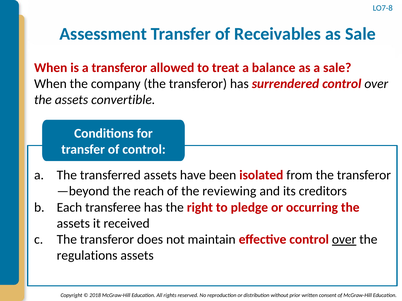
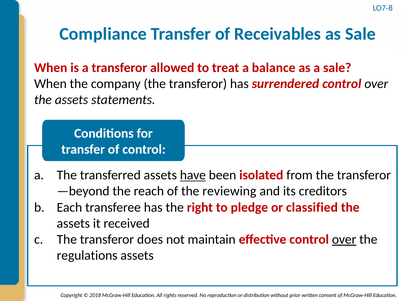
Assessment: Assessment -> Compliance (103, 34)
convertible: convertible -> statements (123, 100)
have underline: none -> present (193, 175)
occurring: occurring -> classified (312, 208)
